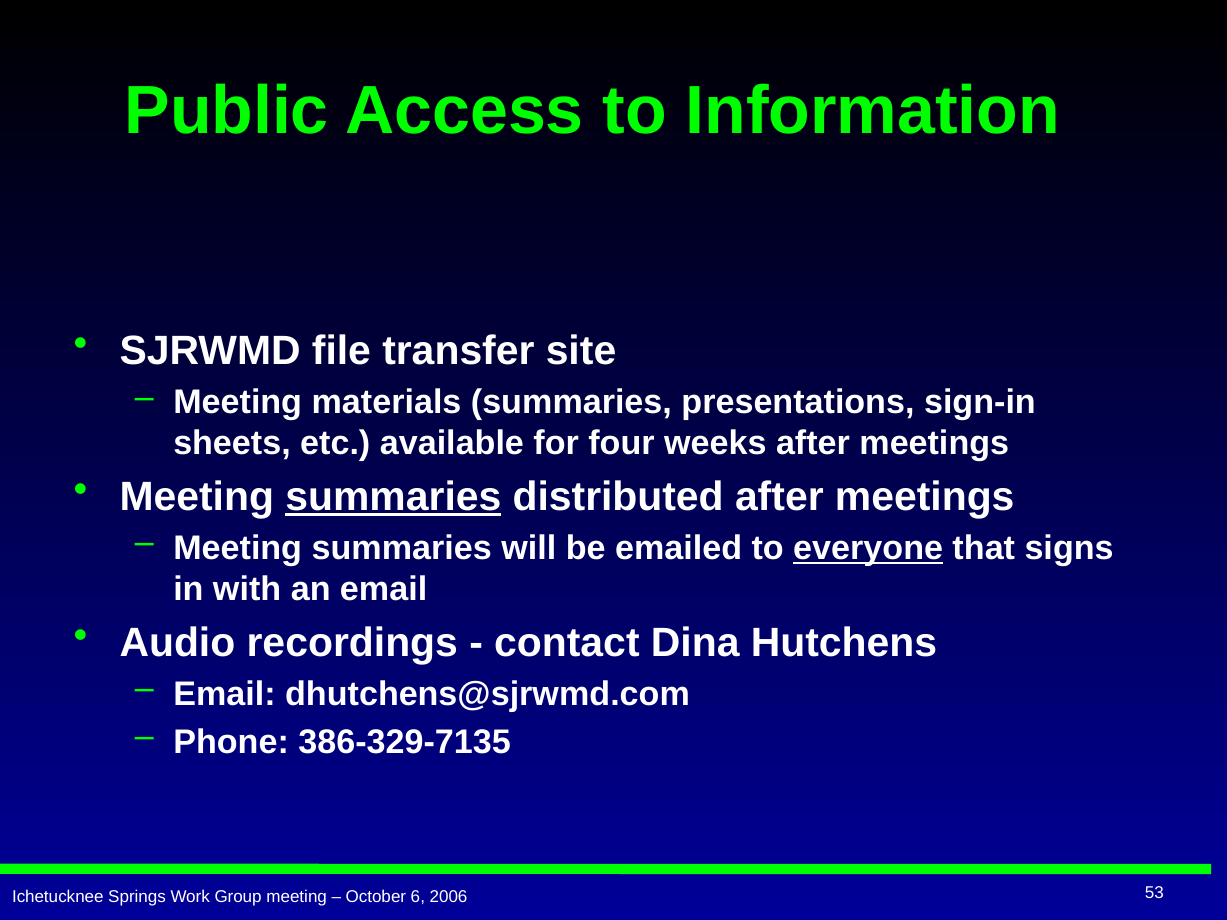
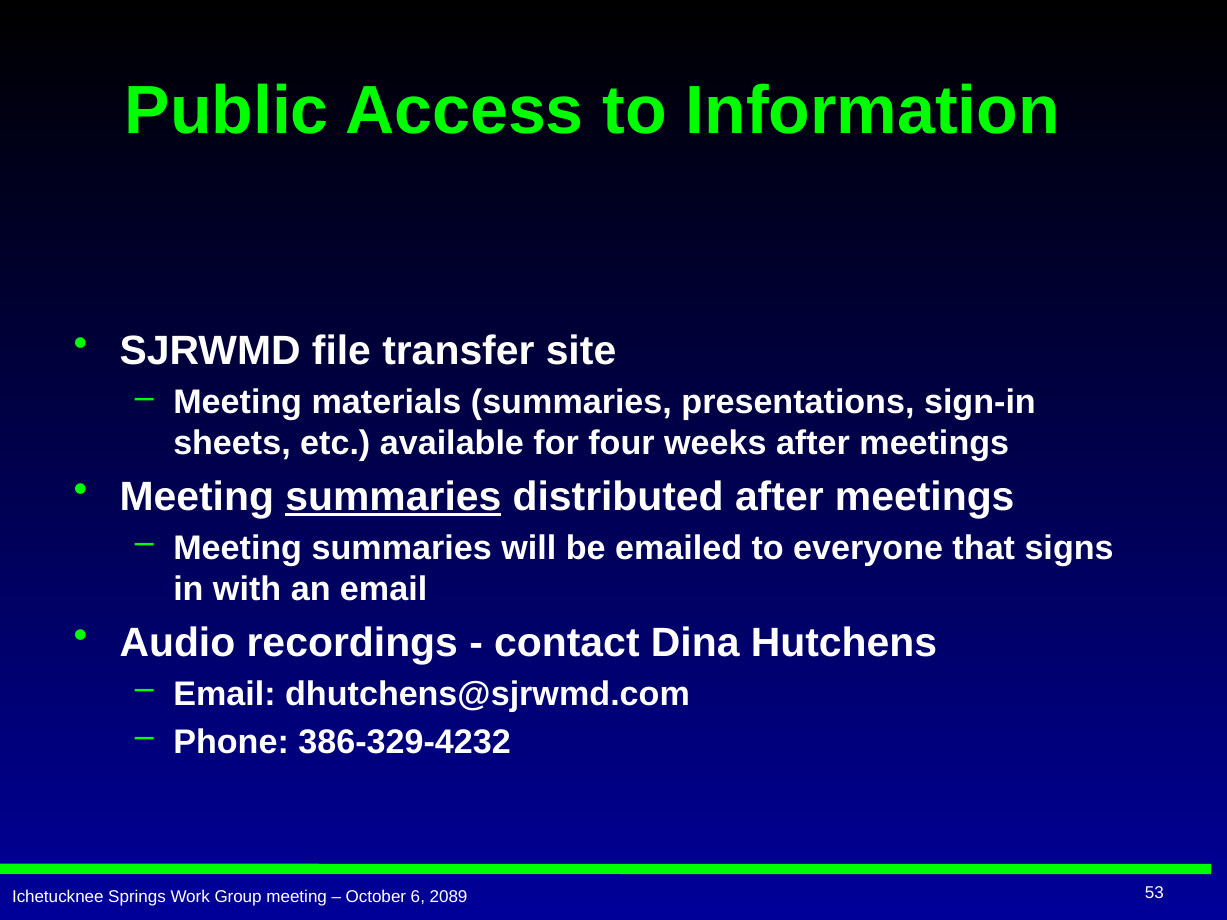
everyone underline: present -> none (868, 548)
386-329-7135: 386-329-7135 -> 386-329-4232 (405, 742)
2006: 2006 -> 2089 (449, 897)
